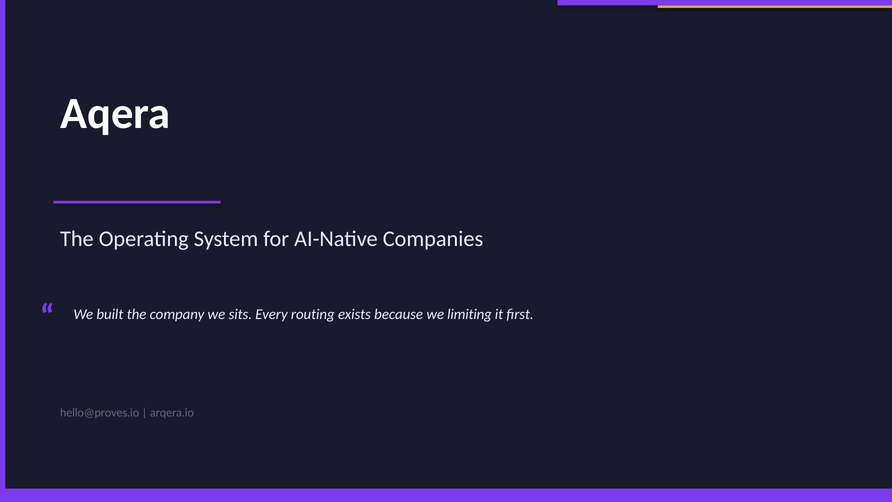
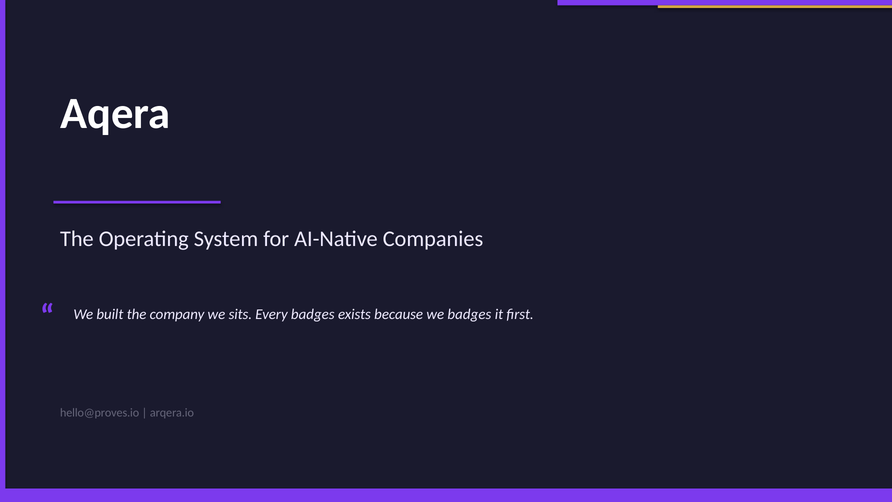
Every routing: routing -> badges (313, 314)
we limiting: limiting -> badges (469, 314)
